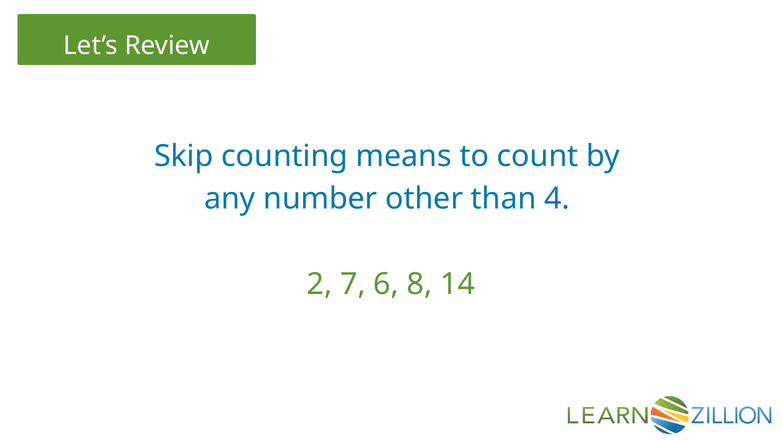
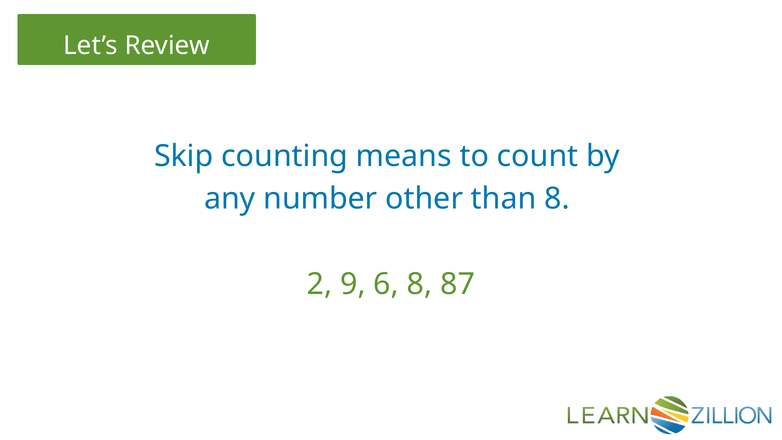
than 4: 4 -> 8 (557, 199)
7: 7 -> 9 (353, 284)
14: 14 -> 87 (458, 284)
